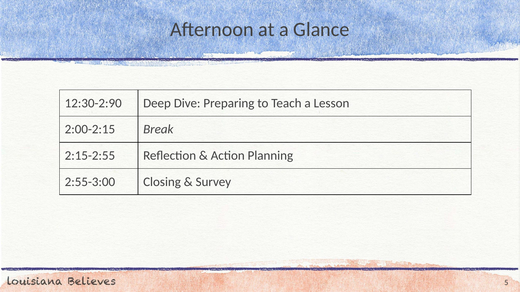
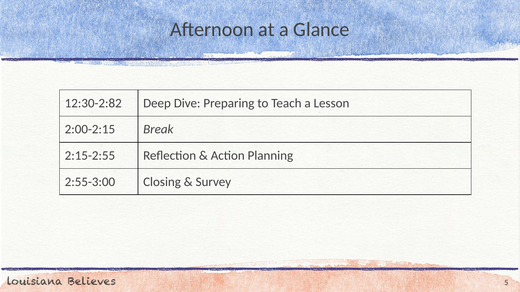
12:30-2:90: 12:30-2:90 -> 12:30-2:82 (93, 103)
